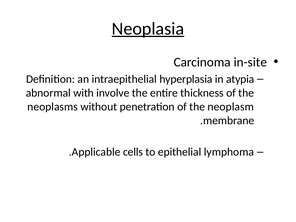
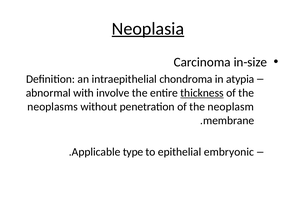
in-site: in-site -> in-size (250, 62)
hyperplasia: hyperplasia -> chondroma (186, 79)
thickness underline: none -> present (202, 93)
cells: cells -> type (133, 152)
lymphoma: lymphoma -> embryonic (229, 152)
